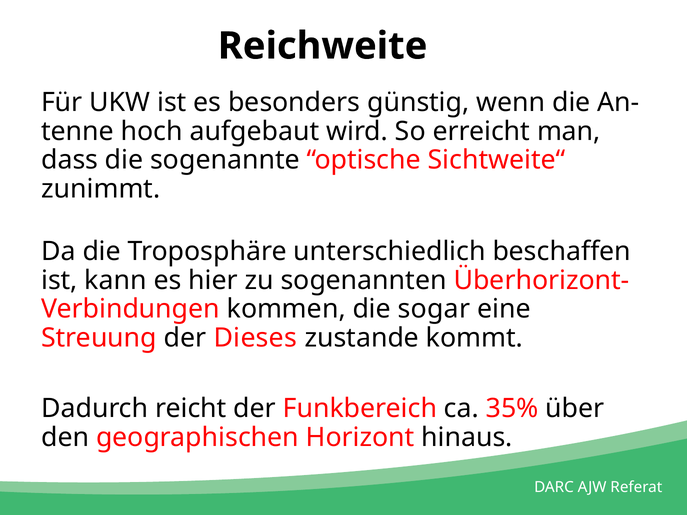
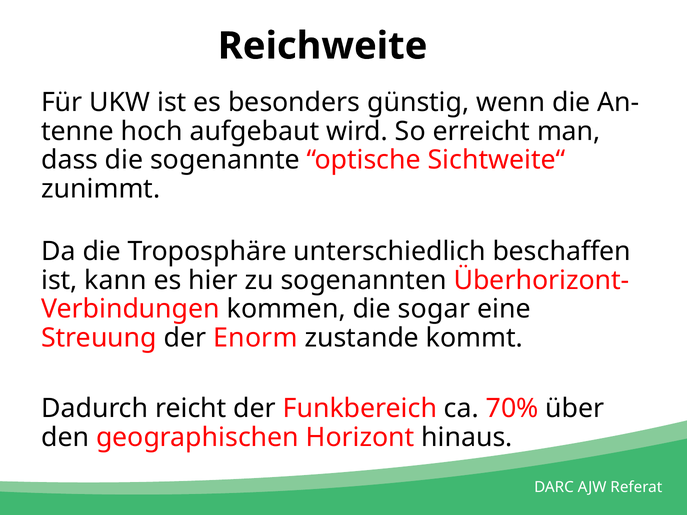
Dieses: Dieses -> Enorm (255, 338)
35%: 35% -> 70% (512, 409)
